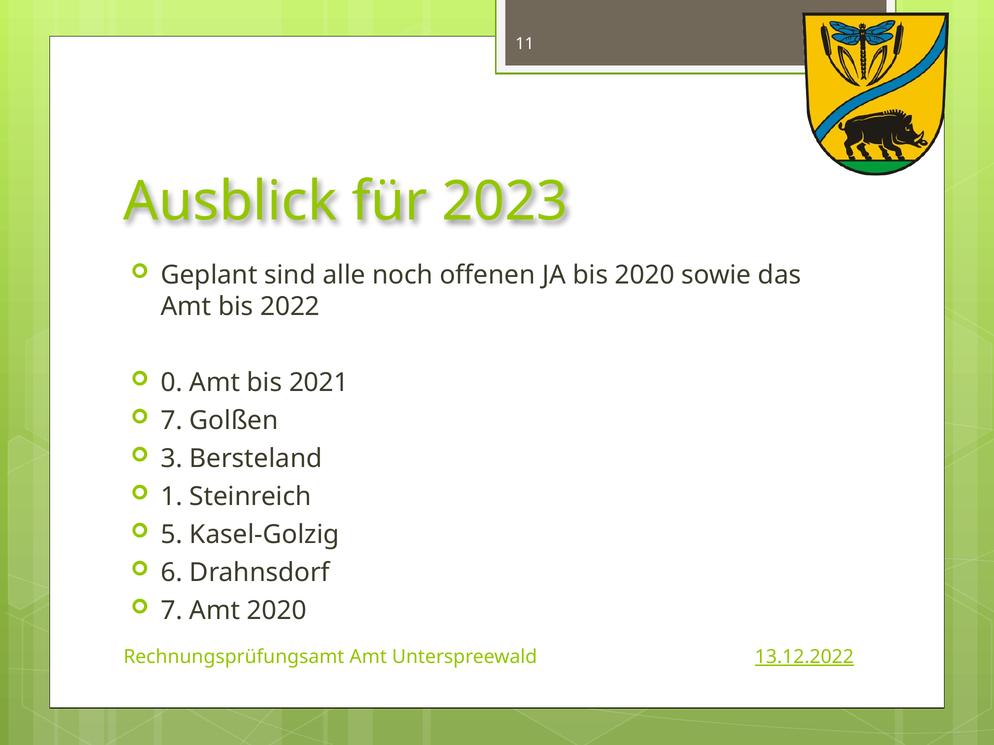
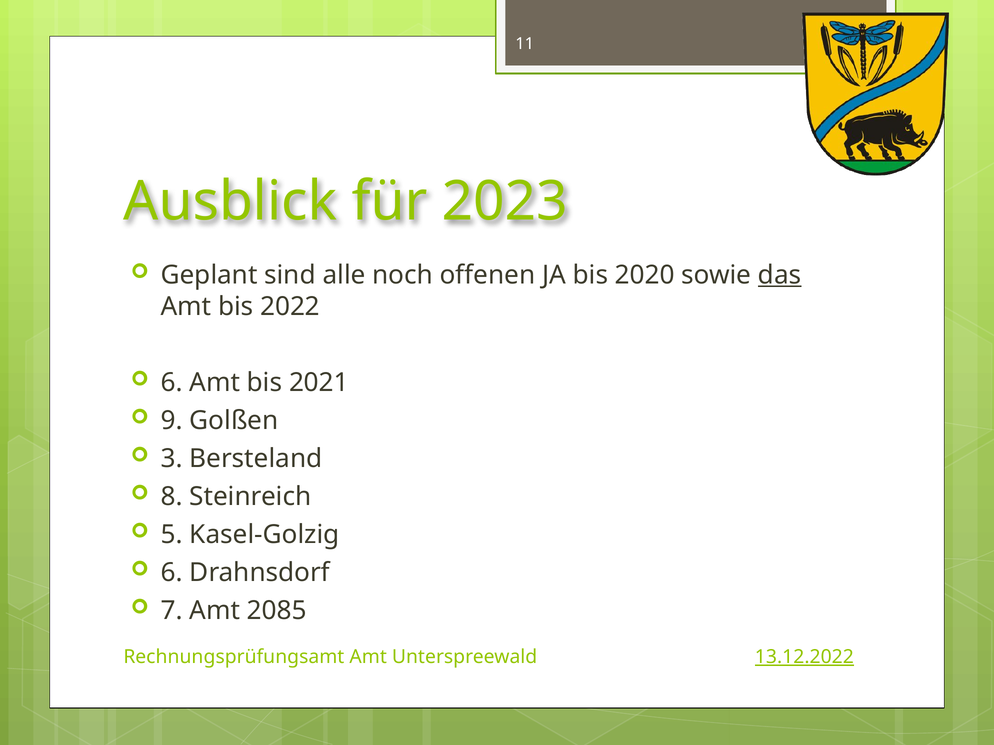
das underline: none -> present (780, 275)
0: 0 -> 6 (172, 383)
7: 7 -> 9 (172, 421)
1: 1 -> 8 (172, 497)
Amt 2020: 2020 -> 2085 (277, 611)
